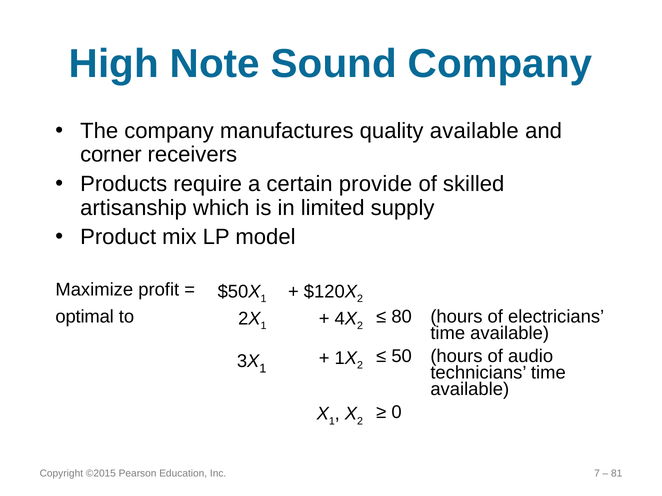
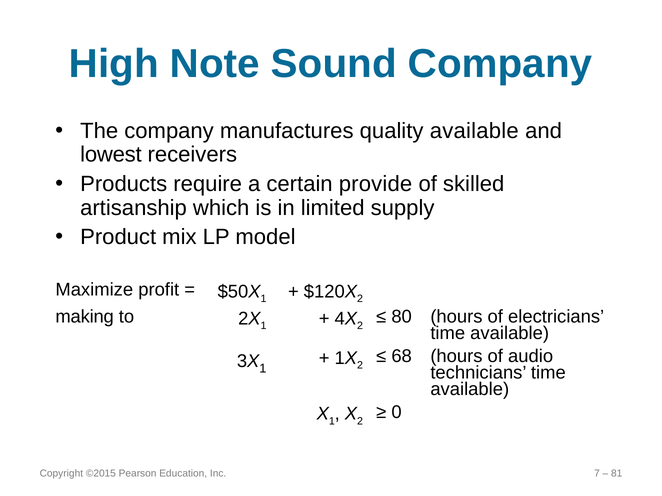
corner: corner -> lowest (111, 155)
optimal: optimal -> making (85, 317)
50: 50 -> 68 (402, 357)
